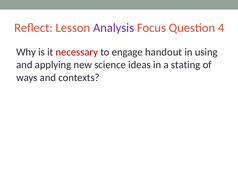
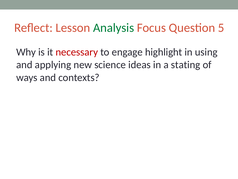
Analysis colour: purple -> green (114, 28)
4: 4 -> 5 (221, 28)
handout: handout -> highlight (164, 52)
